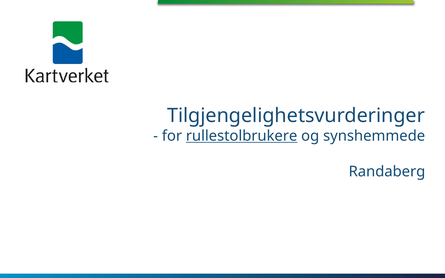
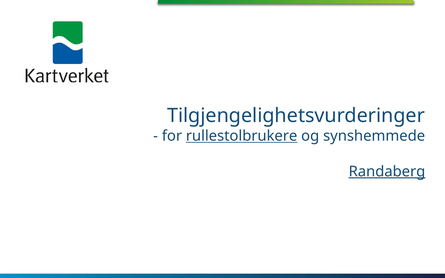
Randaberg underline: none -> present (387, 172)
